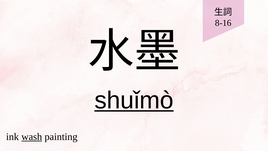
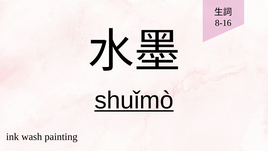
wash underline: present -> none (32, 137)
